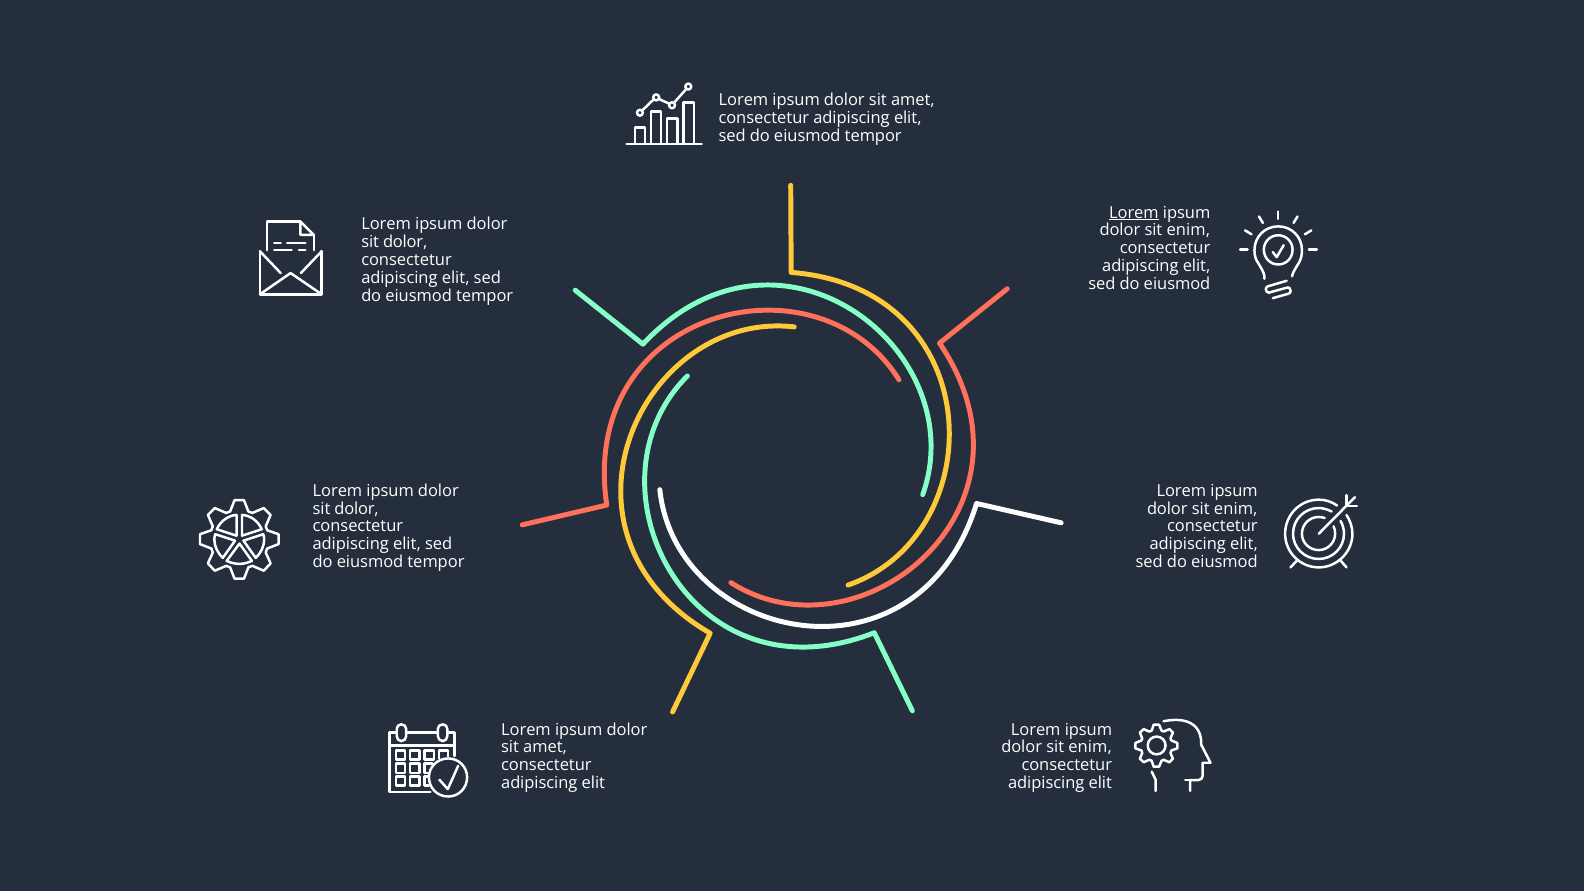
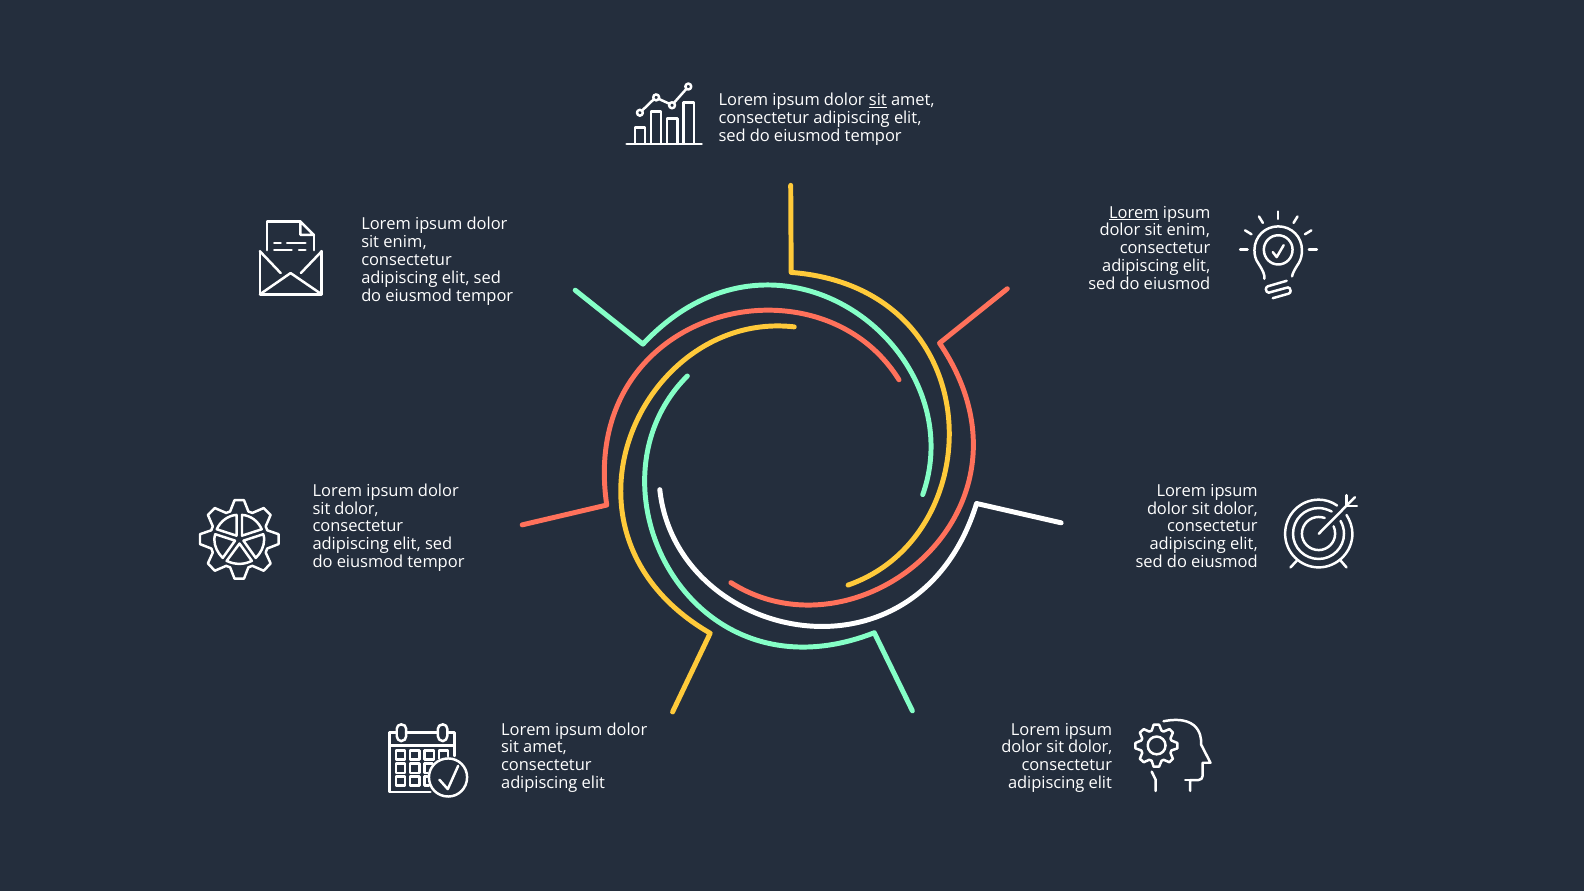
sit underline: none -> present (878, 100)
dolor: dolor -> enim (405, 242)
enim: enim -> dolor (1236, 509)
enim: enim -> dolor (1090, 747)
